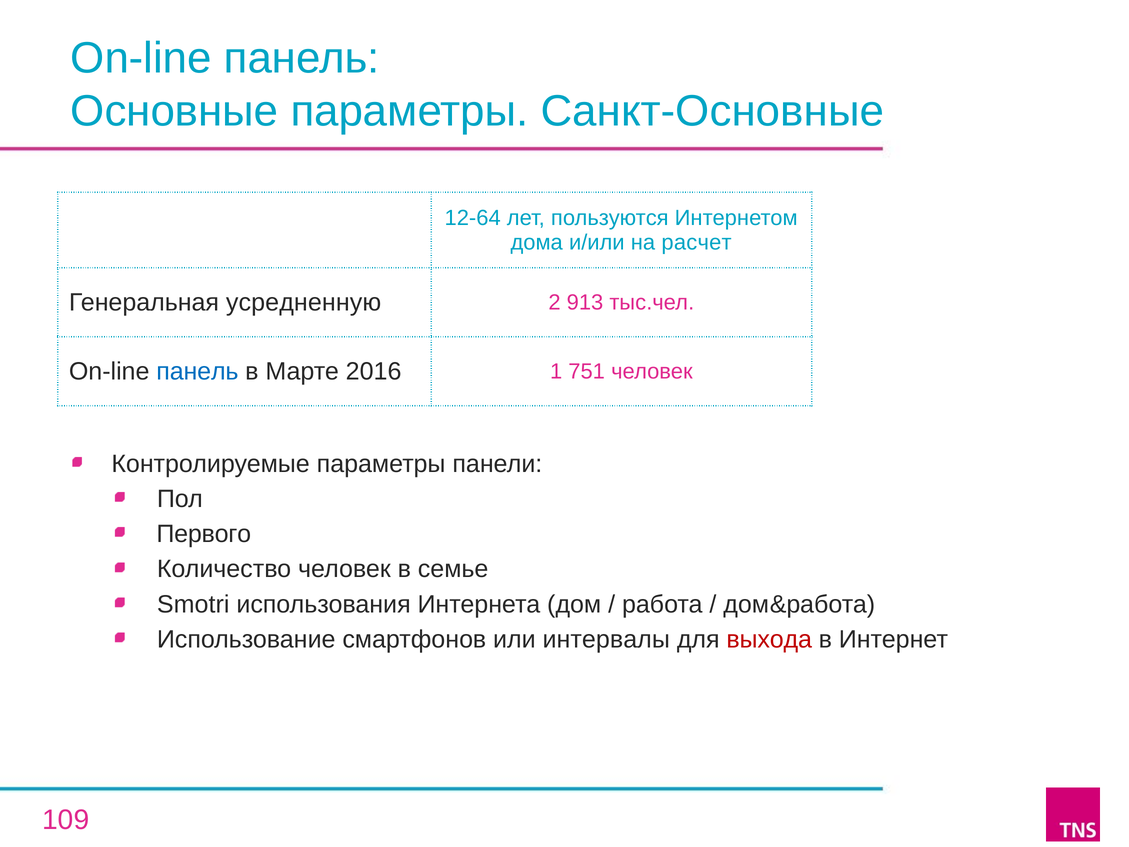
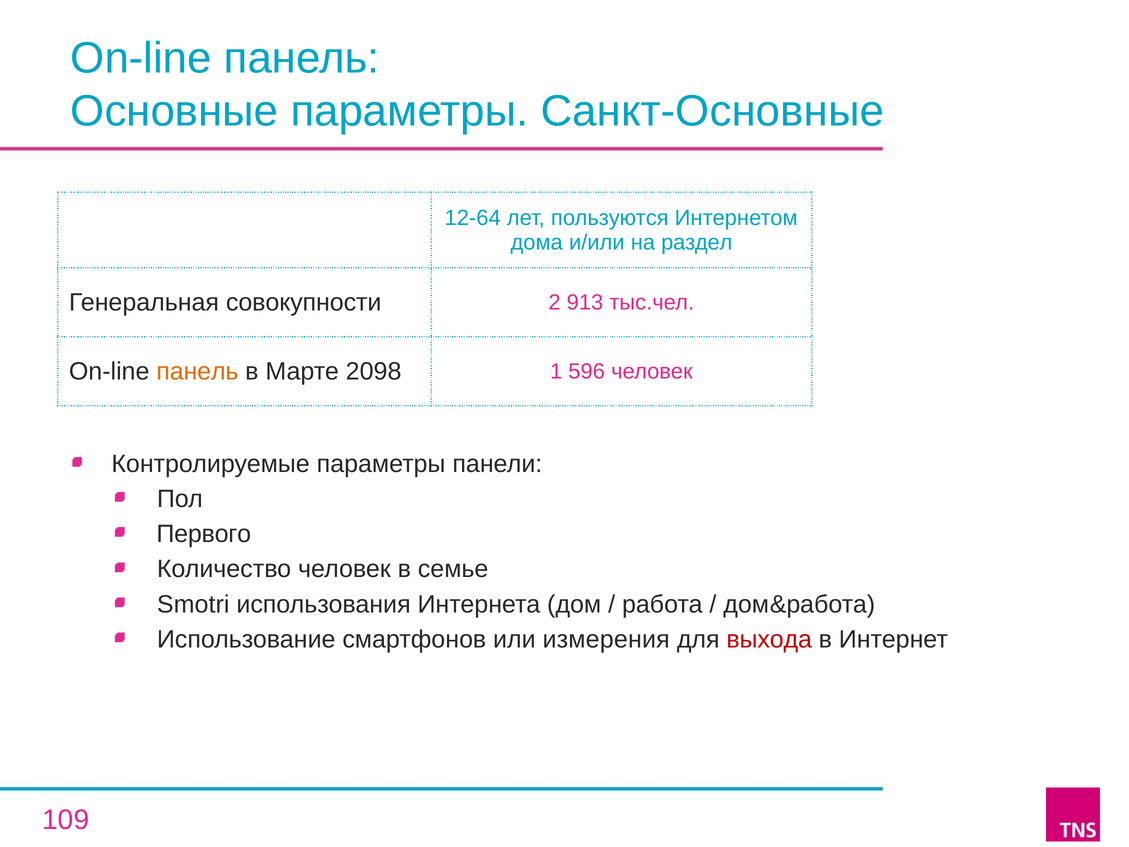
расчет: расчет -> раздел (697, 243)
усредненную: усредненную -> совокупности (304, 302)
панель colour: blue -> orange (197, 371)
2016: 2016 -> 2098 (374, 371)
751: 751 -> 596 (587, 371)
интервалы: интервалы -> измерения (606, 639)
